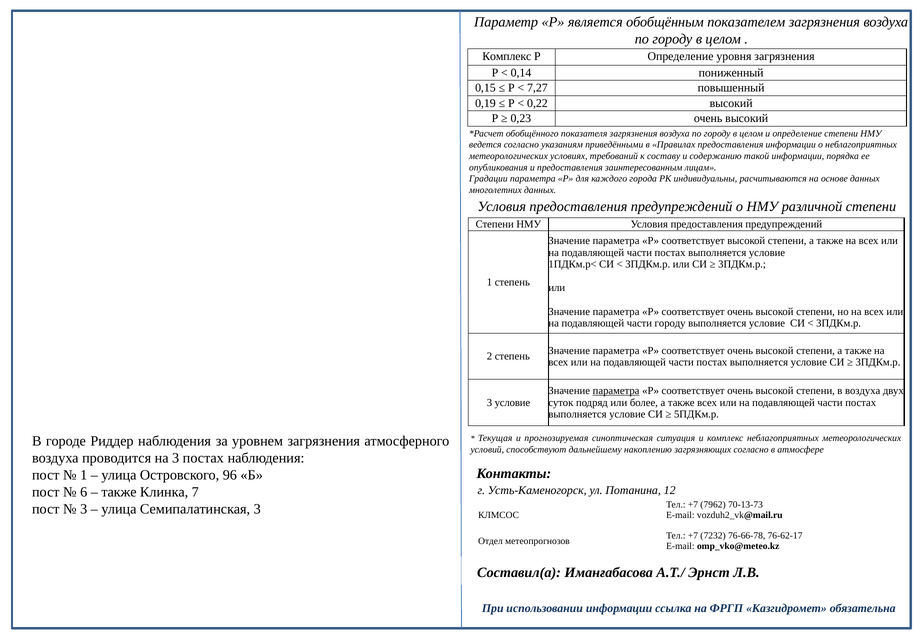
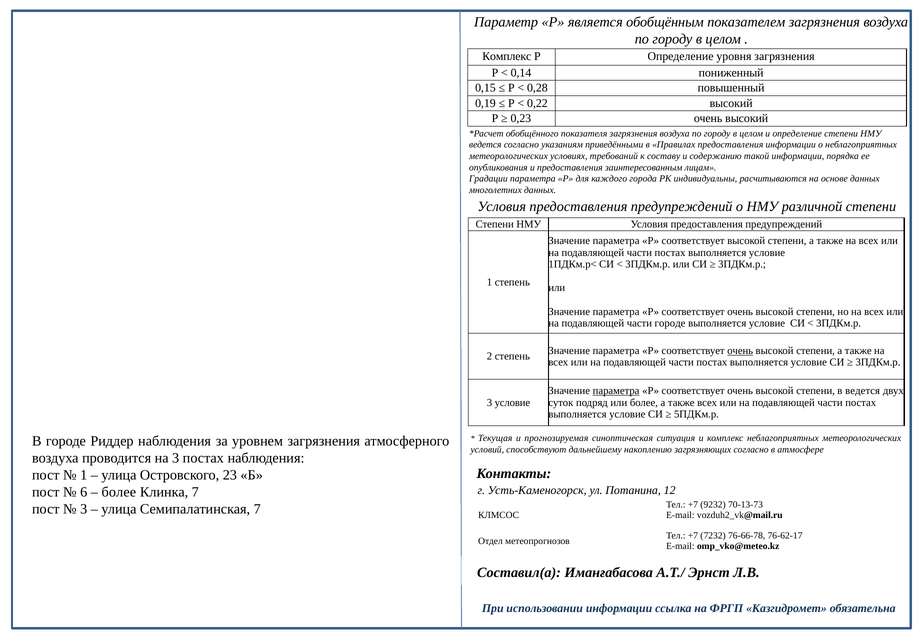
7,27: 7,27 -> 0,28 (537, 88)
части городу: городу -> городе (670, 323)
очень underline: none -> present (740, 351)
в воздуха: воздуха -> ведется (863, 391)
96: 96 -> 23 (230, 475)
также: также -> более (119, 492)
7962: 7962 -> 9232 (713, 505)
Семипалатинская 3: 3 -> 7 (257, 509)
